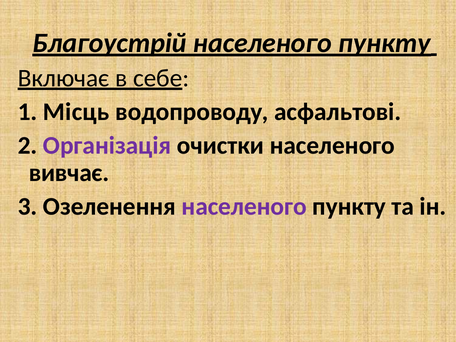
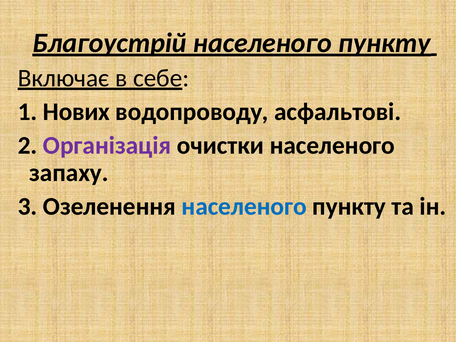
Місць: Місць -> Нових (76, 112)
вивчає: вивчає -> запаху (69, 173)
населеного colour: purple -> blue (244, 206)
